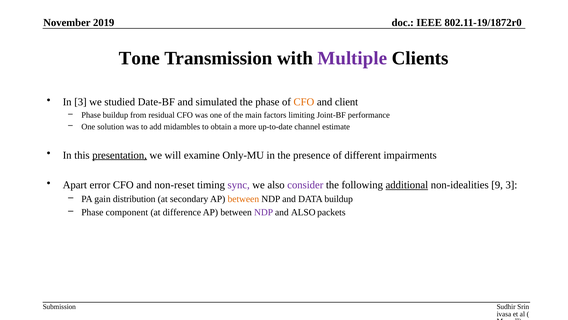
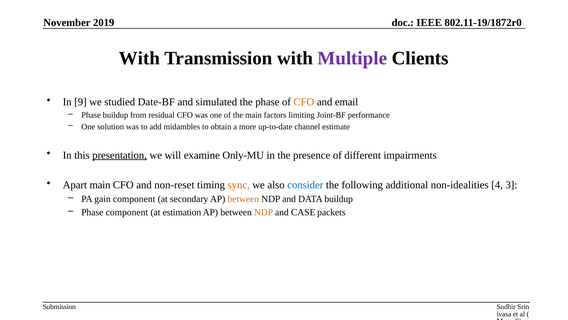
Tone: Tone -> With (139, 58)
In 3: 3 -> 9 (80, 102)
client: client -> email (347, 102)
Apart error: error -> main (100, 185)
sync colour: purple -> orange (239, 185)
consider colour: purple -> blue (305, 185)
additional underline: present -> none (407, 185)
9: 9 -> 4 (497, 185)
gain distribution: distribution -> component (134, 199)
difference: difference -> estimation (182, 212)
NDP colour: purple -> orange (264, 212)
and ALSO: ALSO -> CASE (303, 212)
